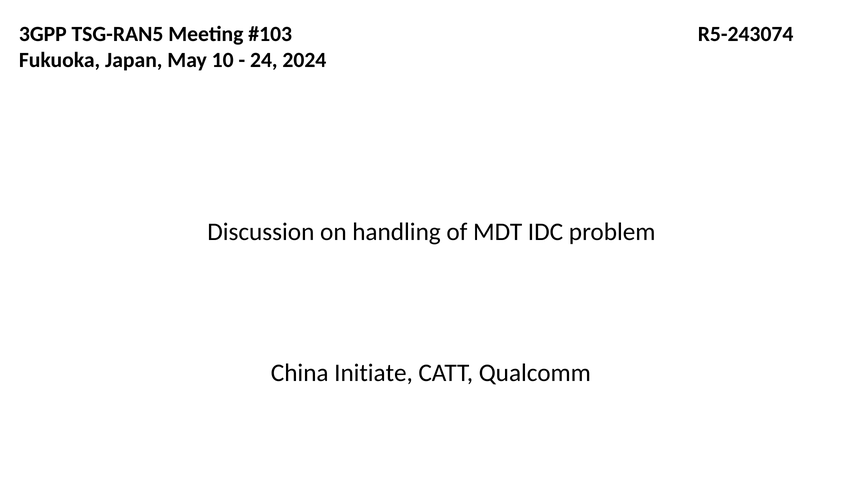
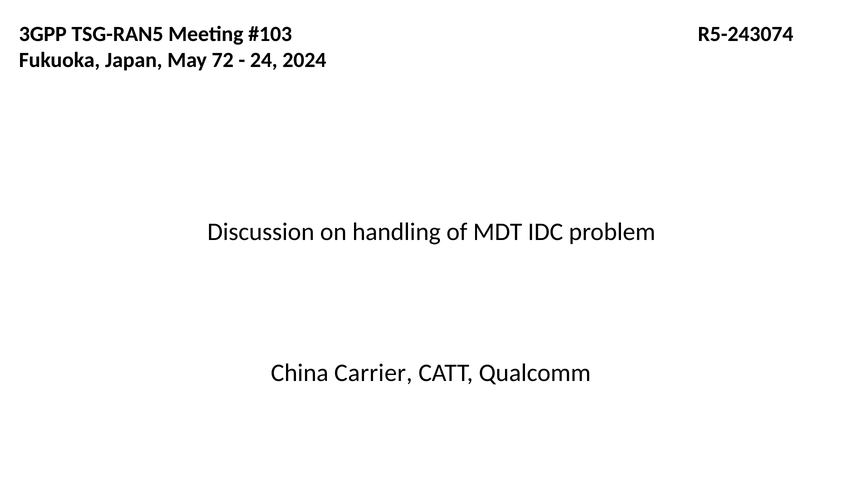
10: 10 -> 72 (223, 60)
Initiate: Initiate -> Carrier (373, 373)
